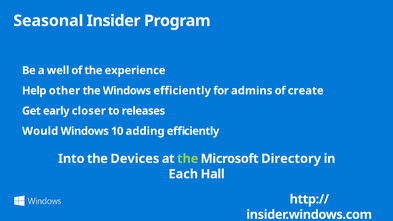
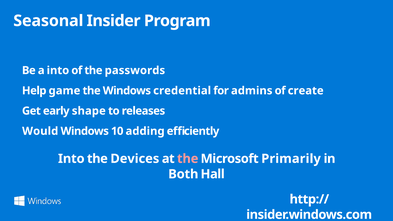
a well: well -> into (58, 70)
experience: experience -> passwords (135, 70)
other: other -> game (64, 91)
Windows efficiently: efficiently -> credential (182, 91)
closer: closer -> shape (89, 111)
the colour: light green -> pink (188, 159)
Directory: Directory -> Primarily (291, 159)
Each: Each -> Both (183, 174)
